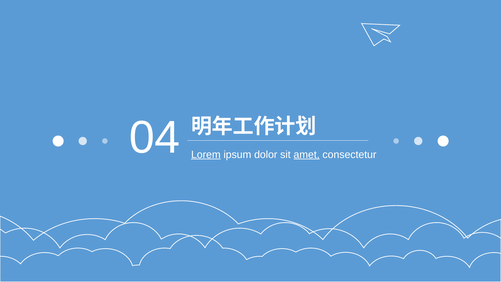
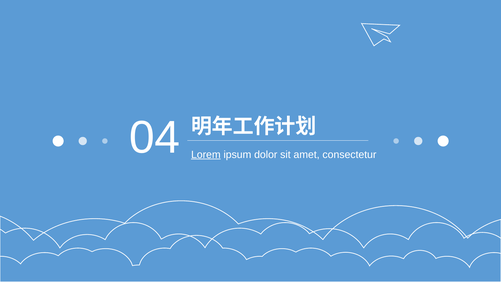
amet underline: present -> none (307, 155)
